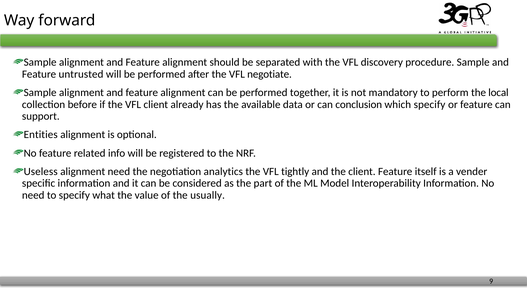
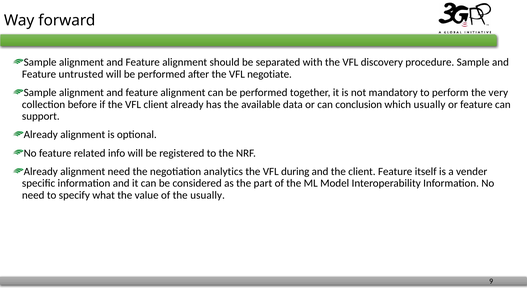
local: local -> very (498, 93)
which specify: specify -> usually (430, 105)
Entities: Entities -> Already (41, 135)
Useless: Useless -> Already (41, 172)
tightly: tightly -> during (295, 172)
